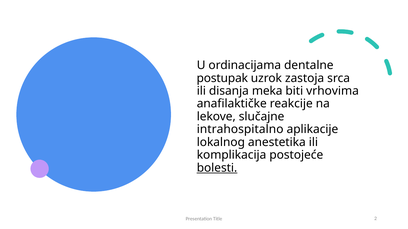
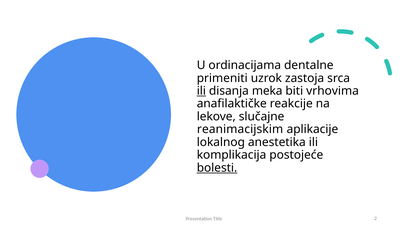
postupak: postupak -> primeniti (222, 78)
ili underline: none -> present (201, 91)
intrahospitalno: intrahospitalno -> reanimacijskim (240, 130)
